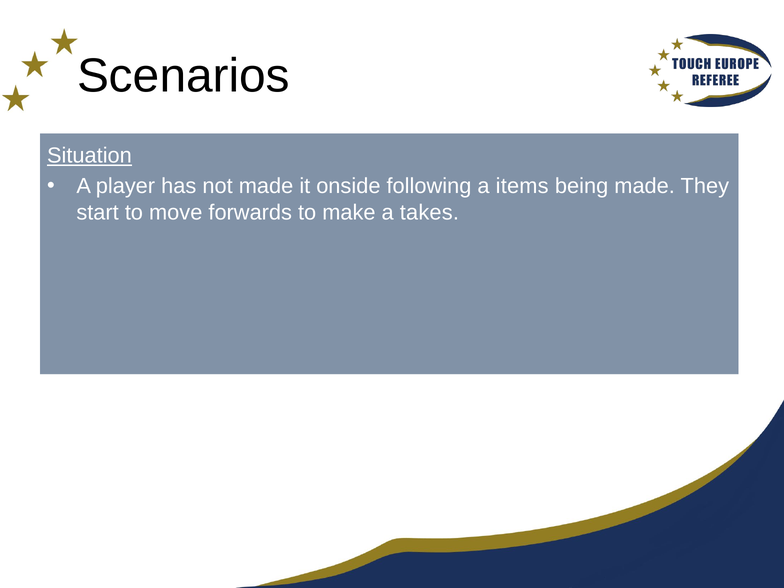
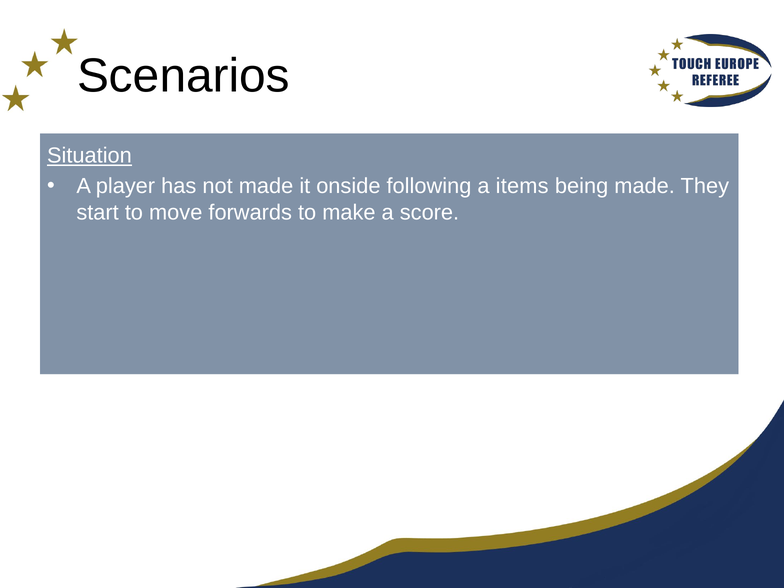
takes: takes -> score (429, 212)
